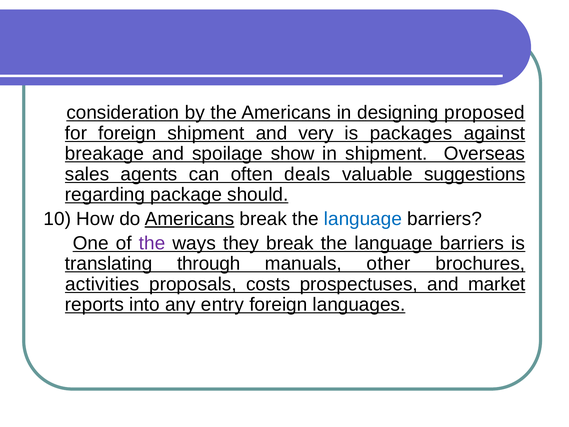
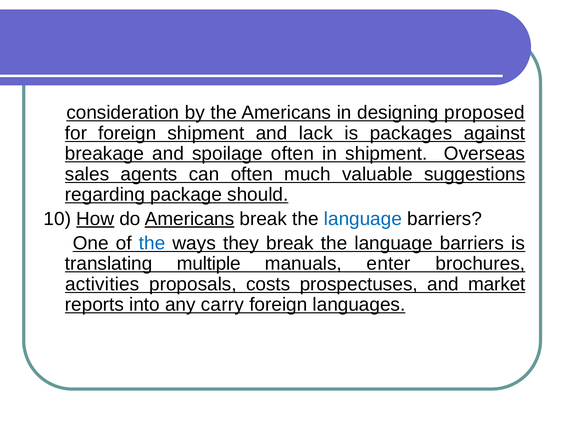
very: very -> lack (316, 133)
spoilage show: show -> often (292, 154)
deals: deals -> much (307, 174)
How underline: none -> present (95, 219)
the colour: purple -> blue (152, 243)
through: through -> multiple (209, 263)
other: other -> enter (389, 263)
entry: entry -> carry (222, 304)
